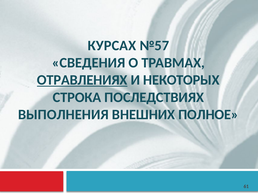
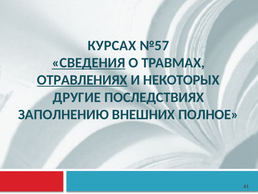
СВЕДЕНИЯ underline: none -> present (89, 63)
СТРОКА: СТРОКА -> ДРУГИЕ (77, 97)
ВЫПОЛНЕНИЯ: ВЫПОЛНЕНИЯ -> ЗАПОЛНЕНИЮ (63, 114)
